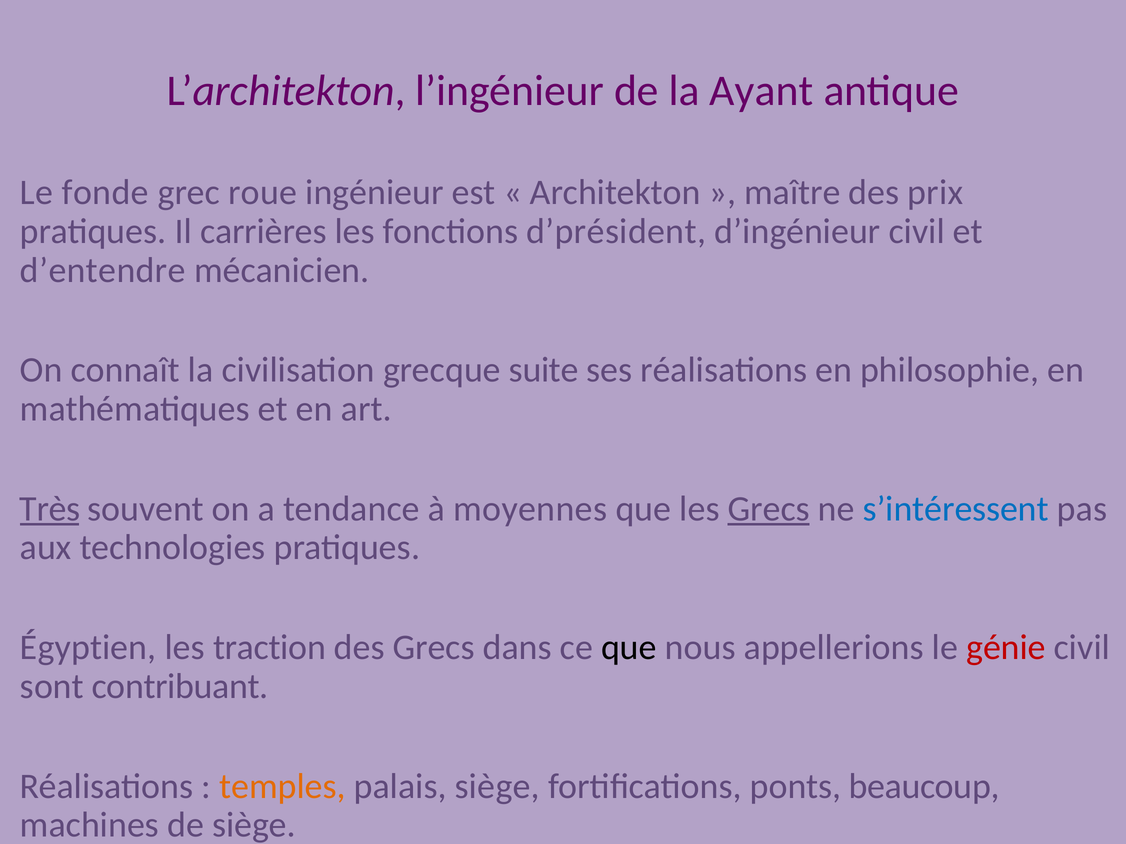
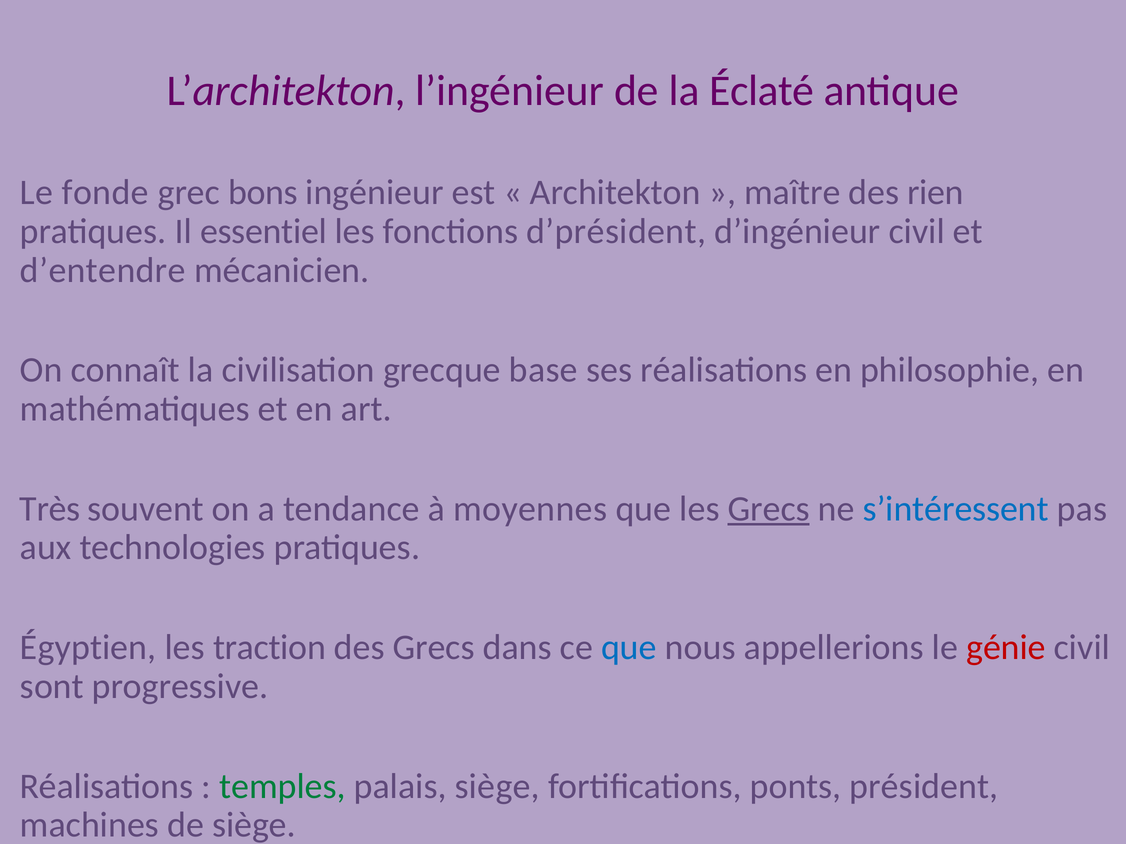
Ayant: Ayant -> Éclaté (762, 91)
roue: roue -> bons (263, 193)
prix: prix -> rien (936, 193)
carrières: carrières -> essentiel (263, 232)
suite: suite -> base (543, 370)
Très underline: present -> none (50, 509)
que colour: black -> blue (629, 648)
contribuant: contribuant -> progressive (180, 687)
temples colour: orange -> green (282, 787)
beaucoup: beaucoup -> président (924, 787)
